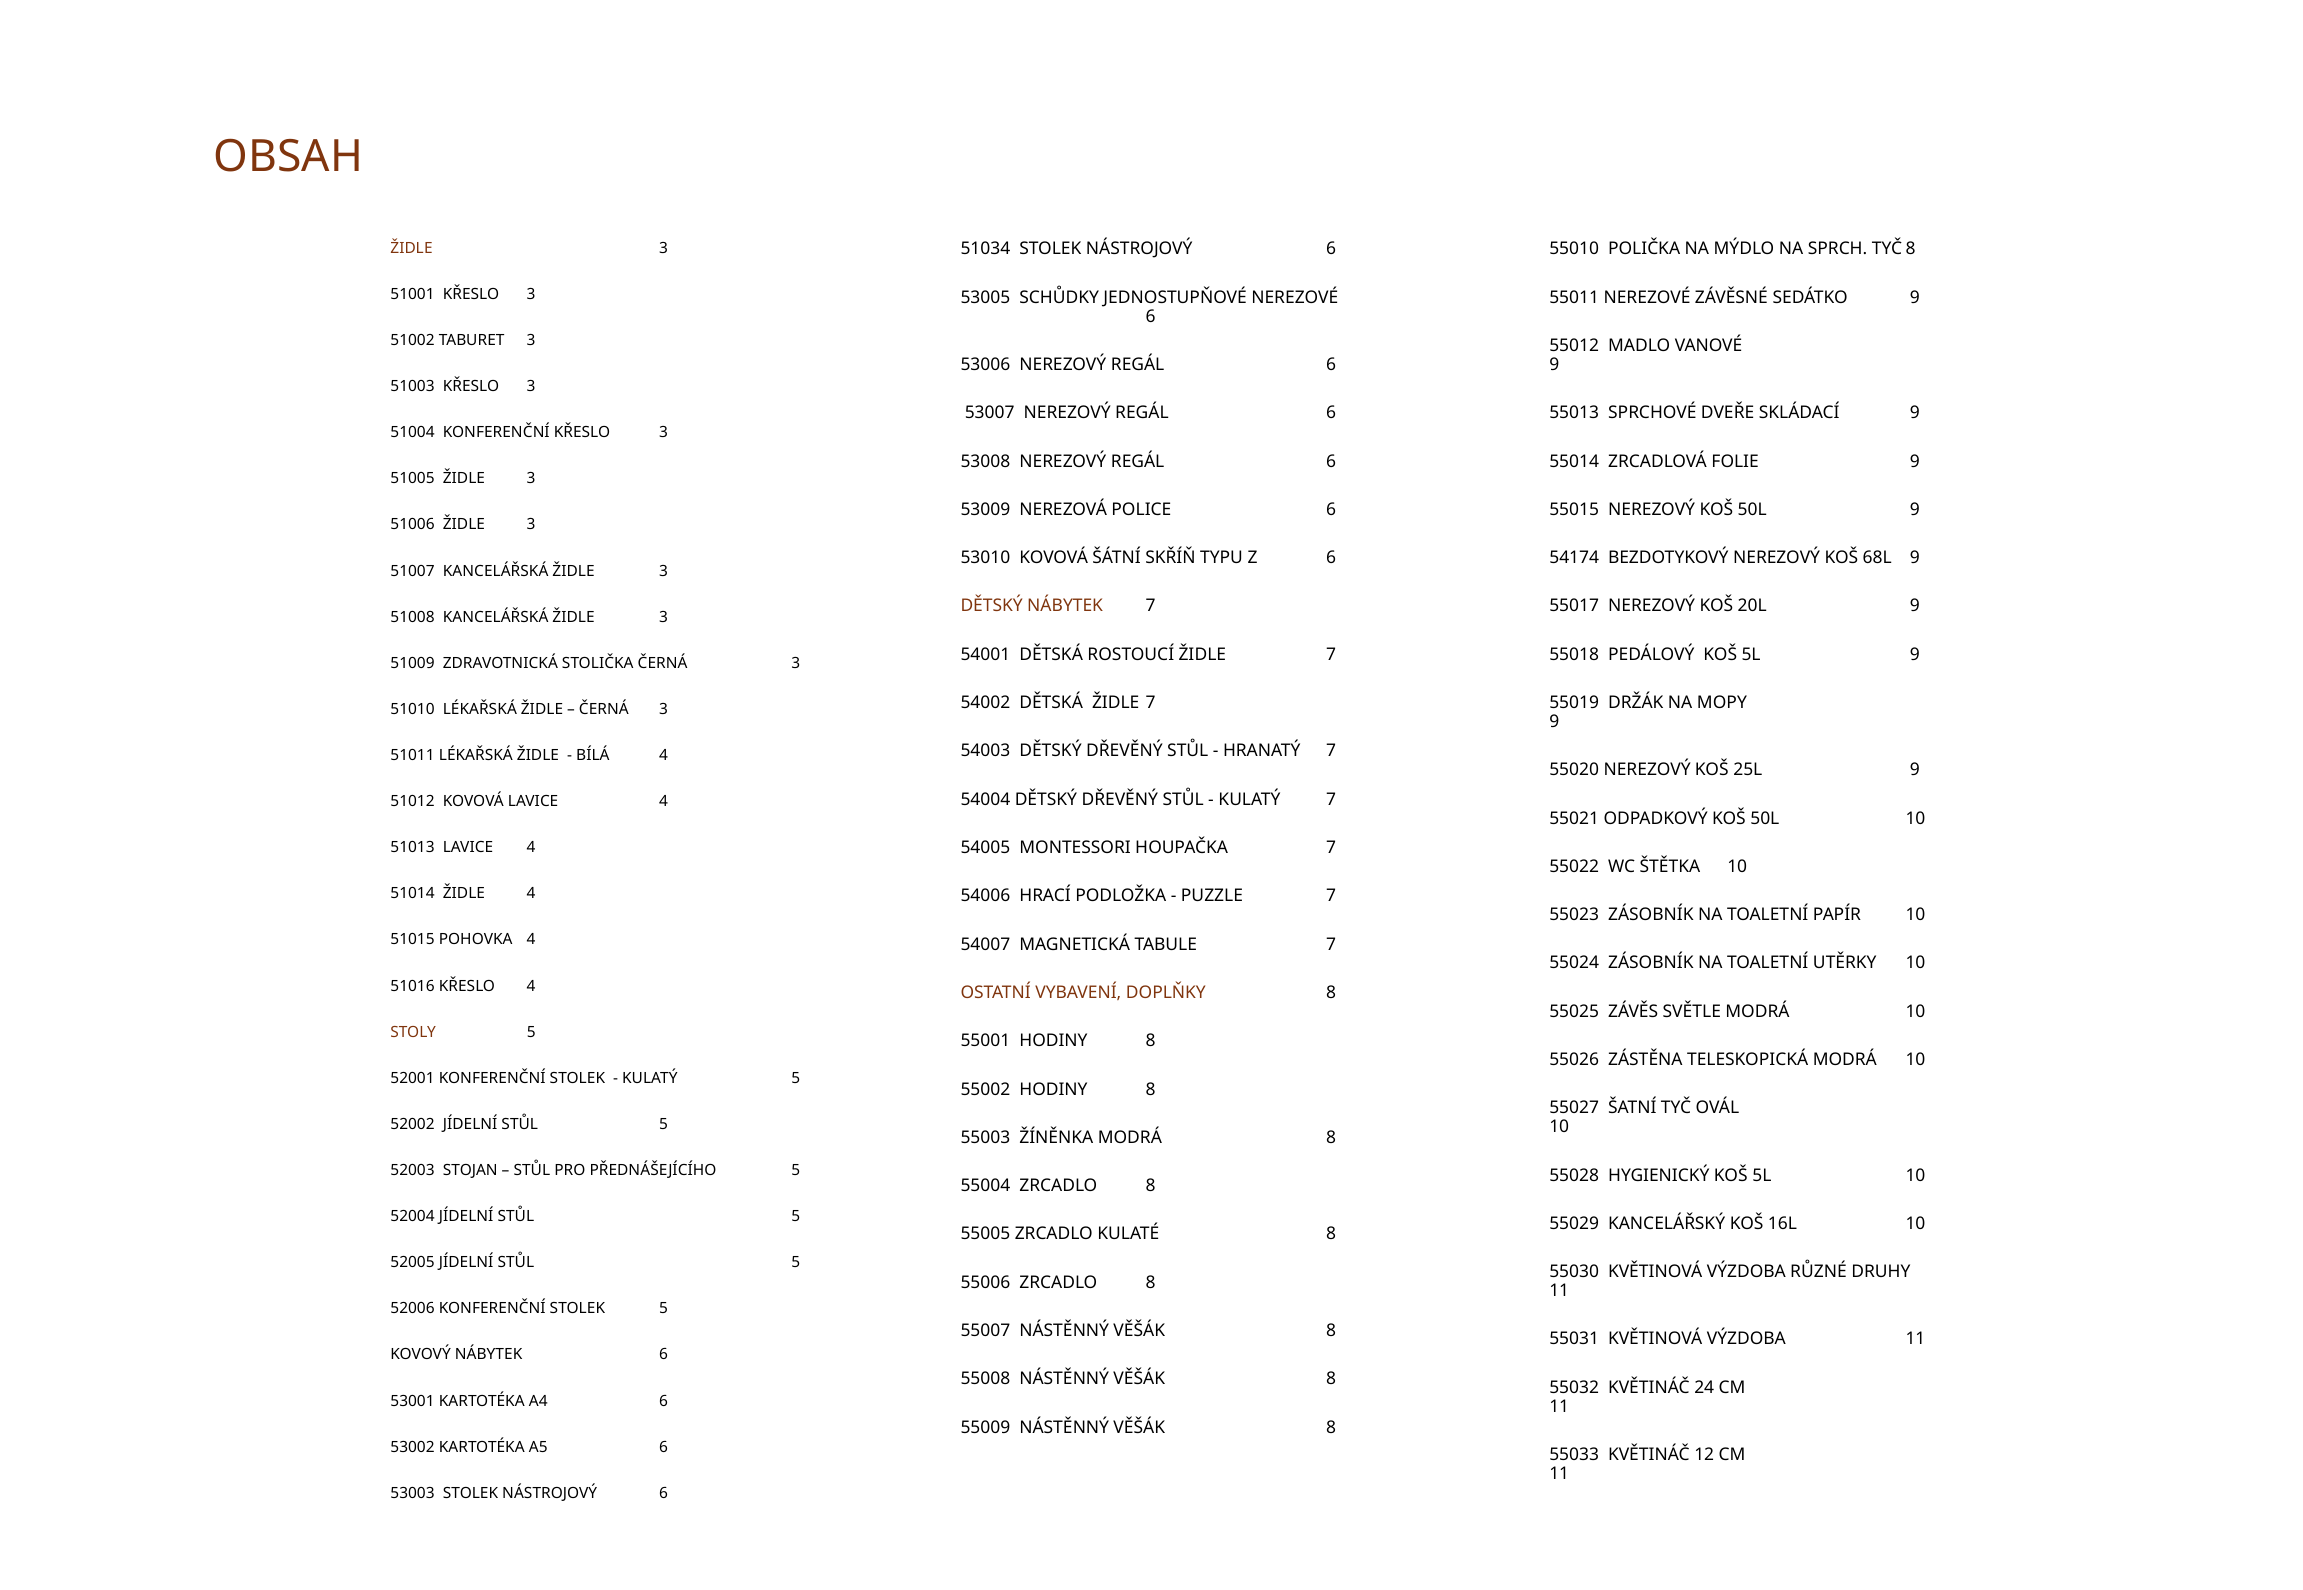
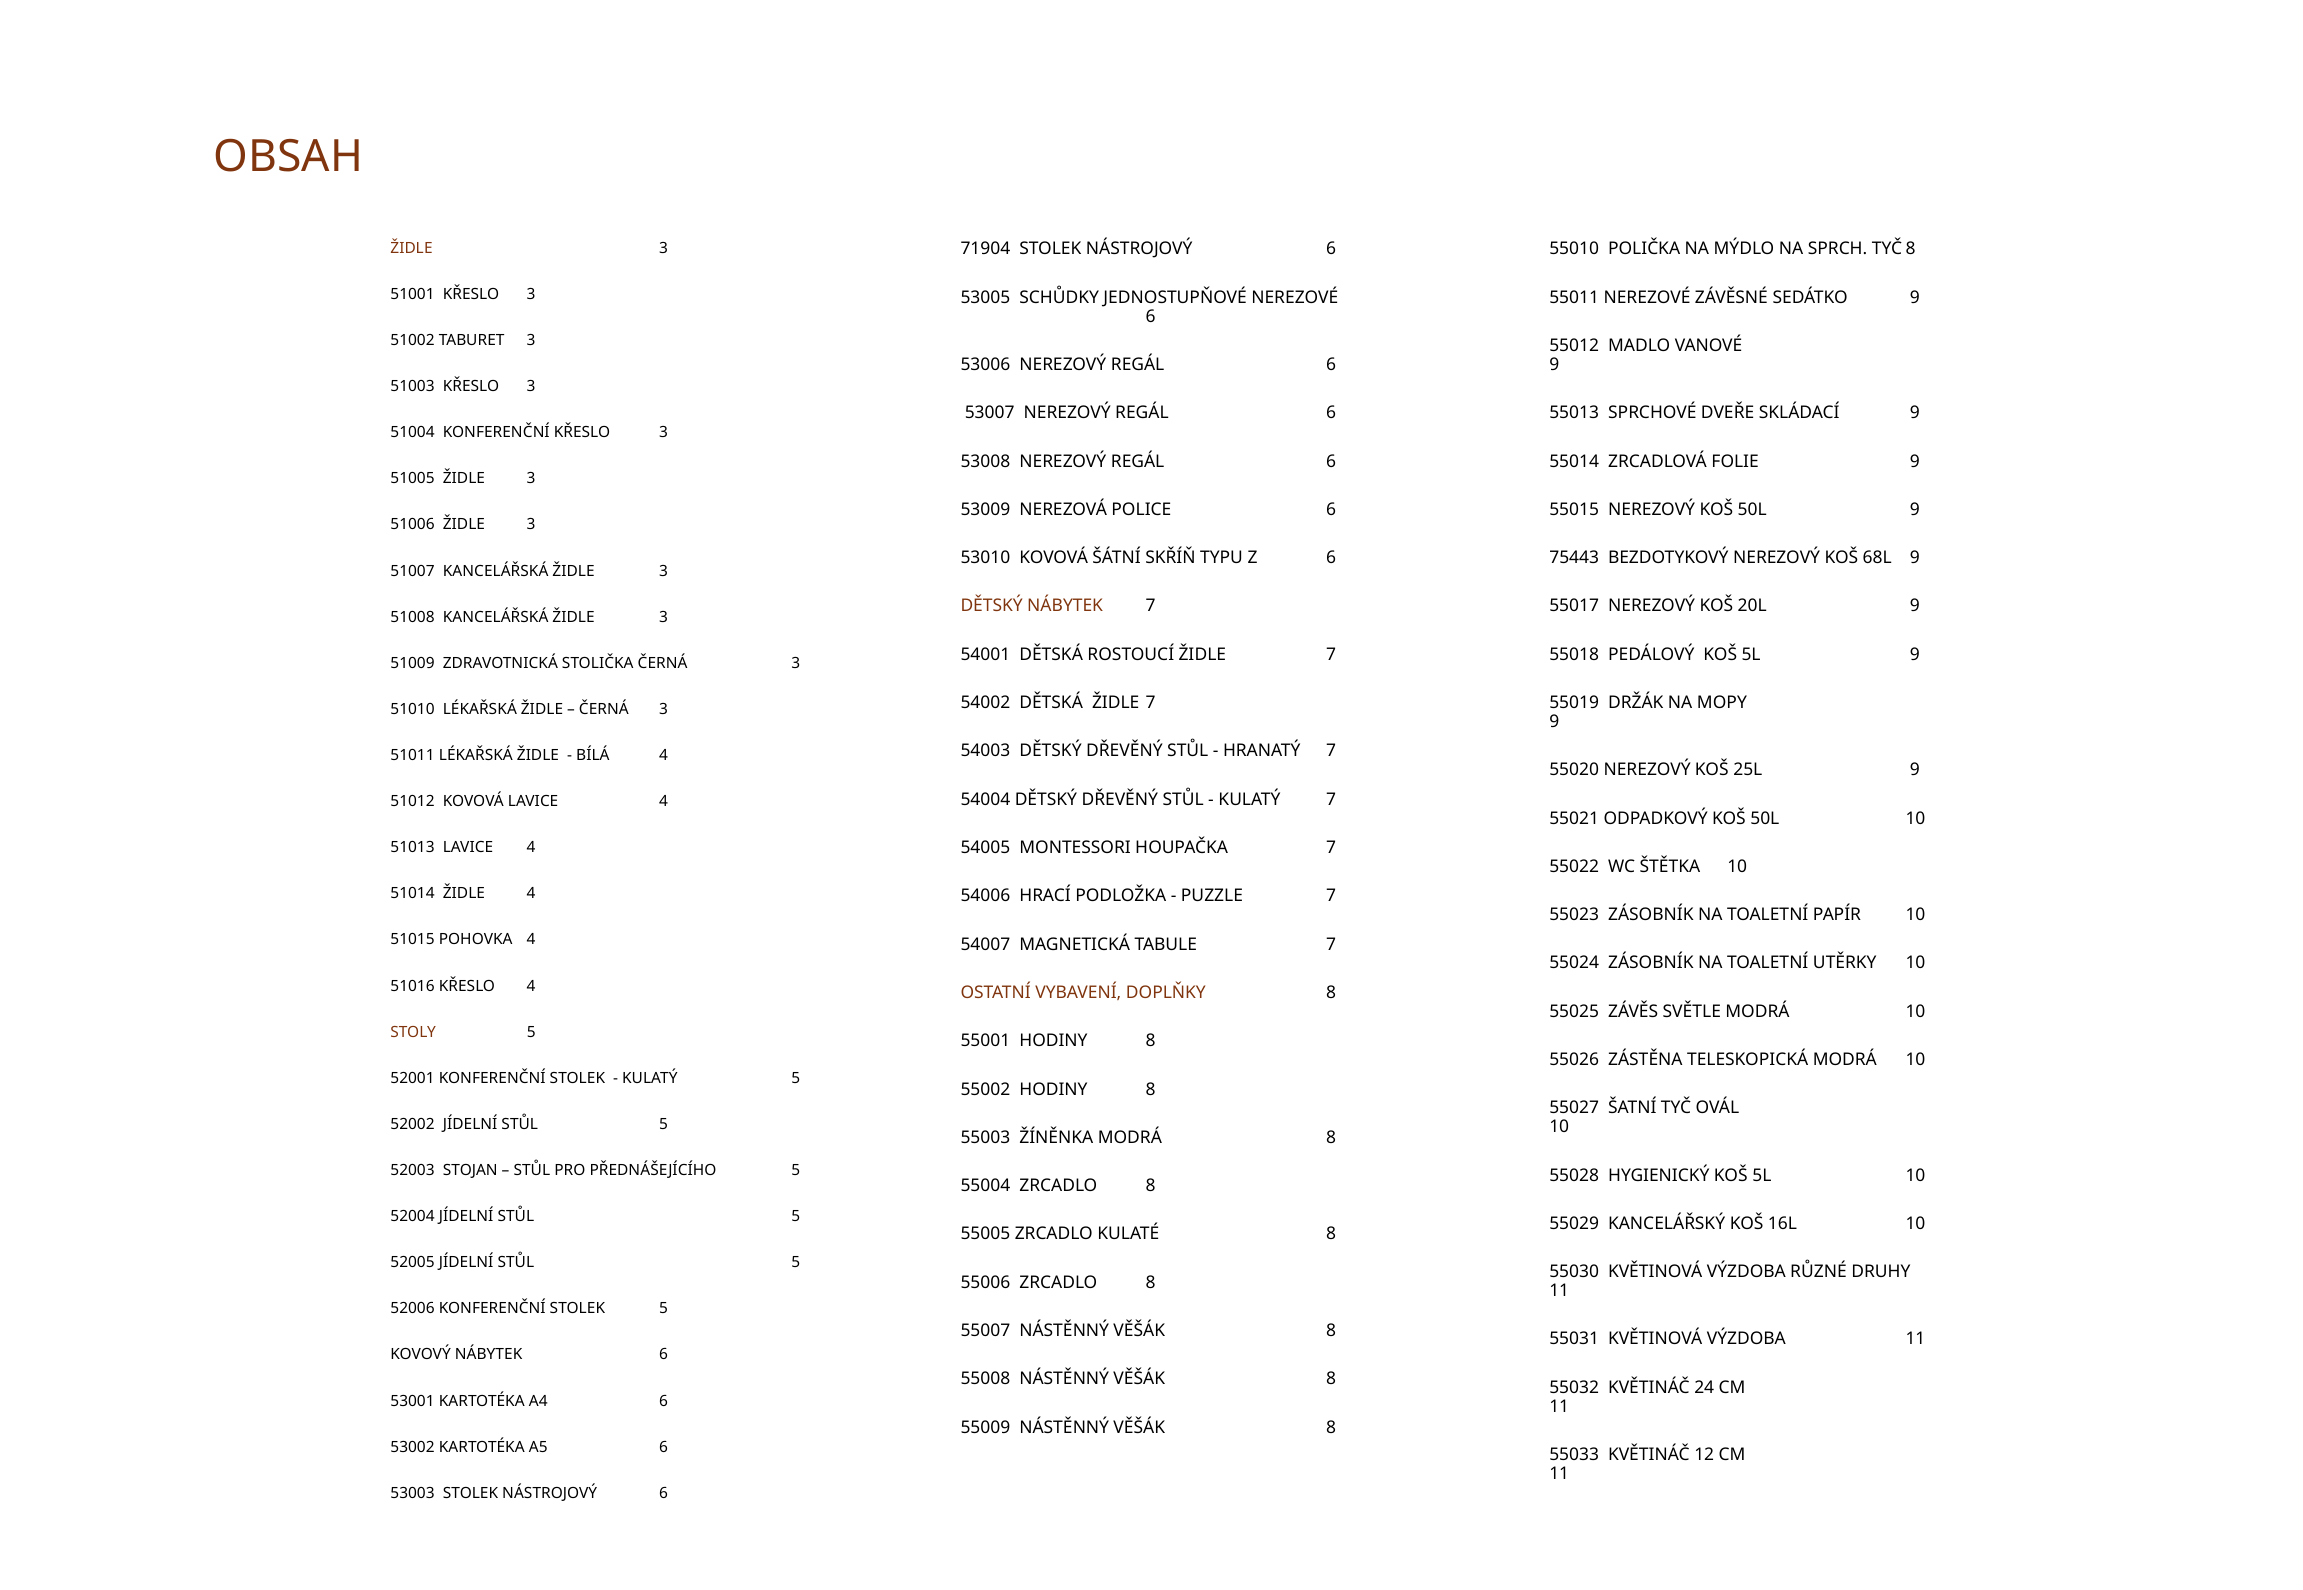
51034: 51034 -> 71904 (985, 249)
54174: 54174 -> 75443 (1574, 558)
